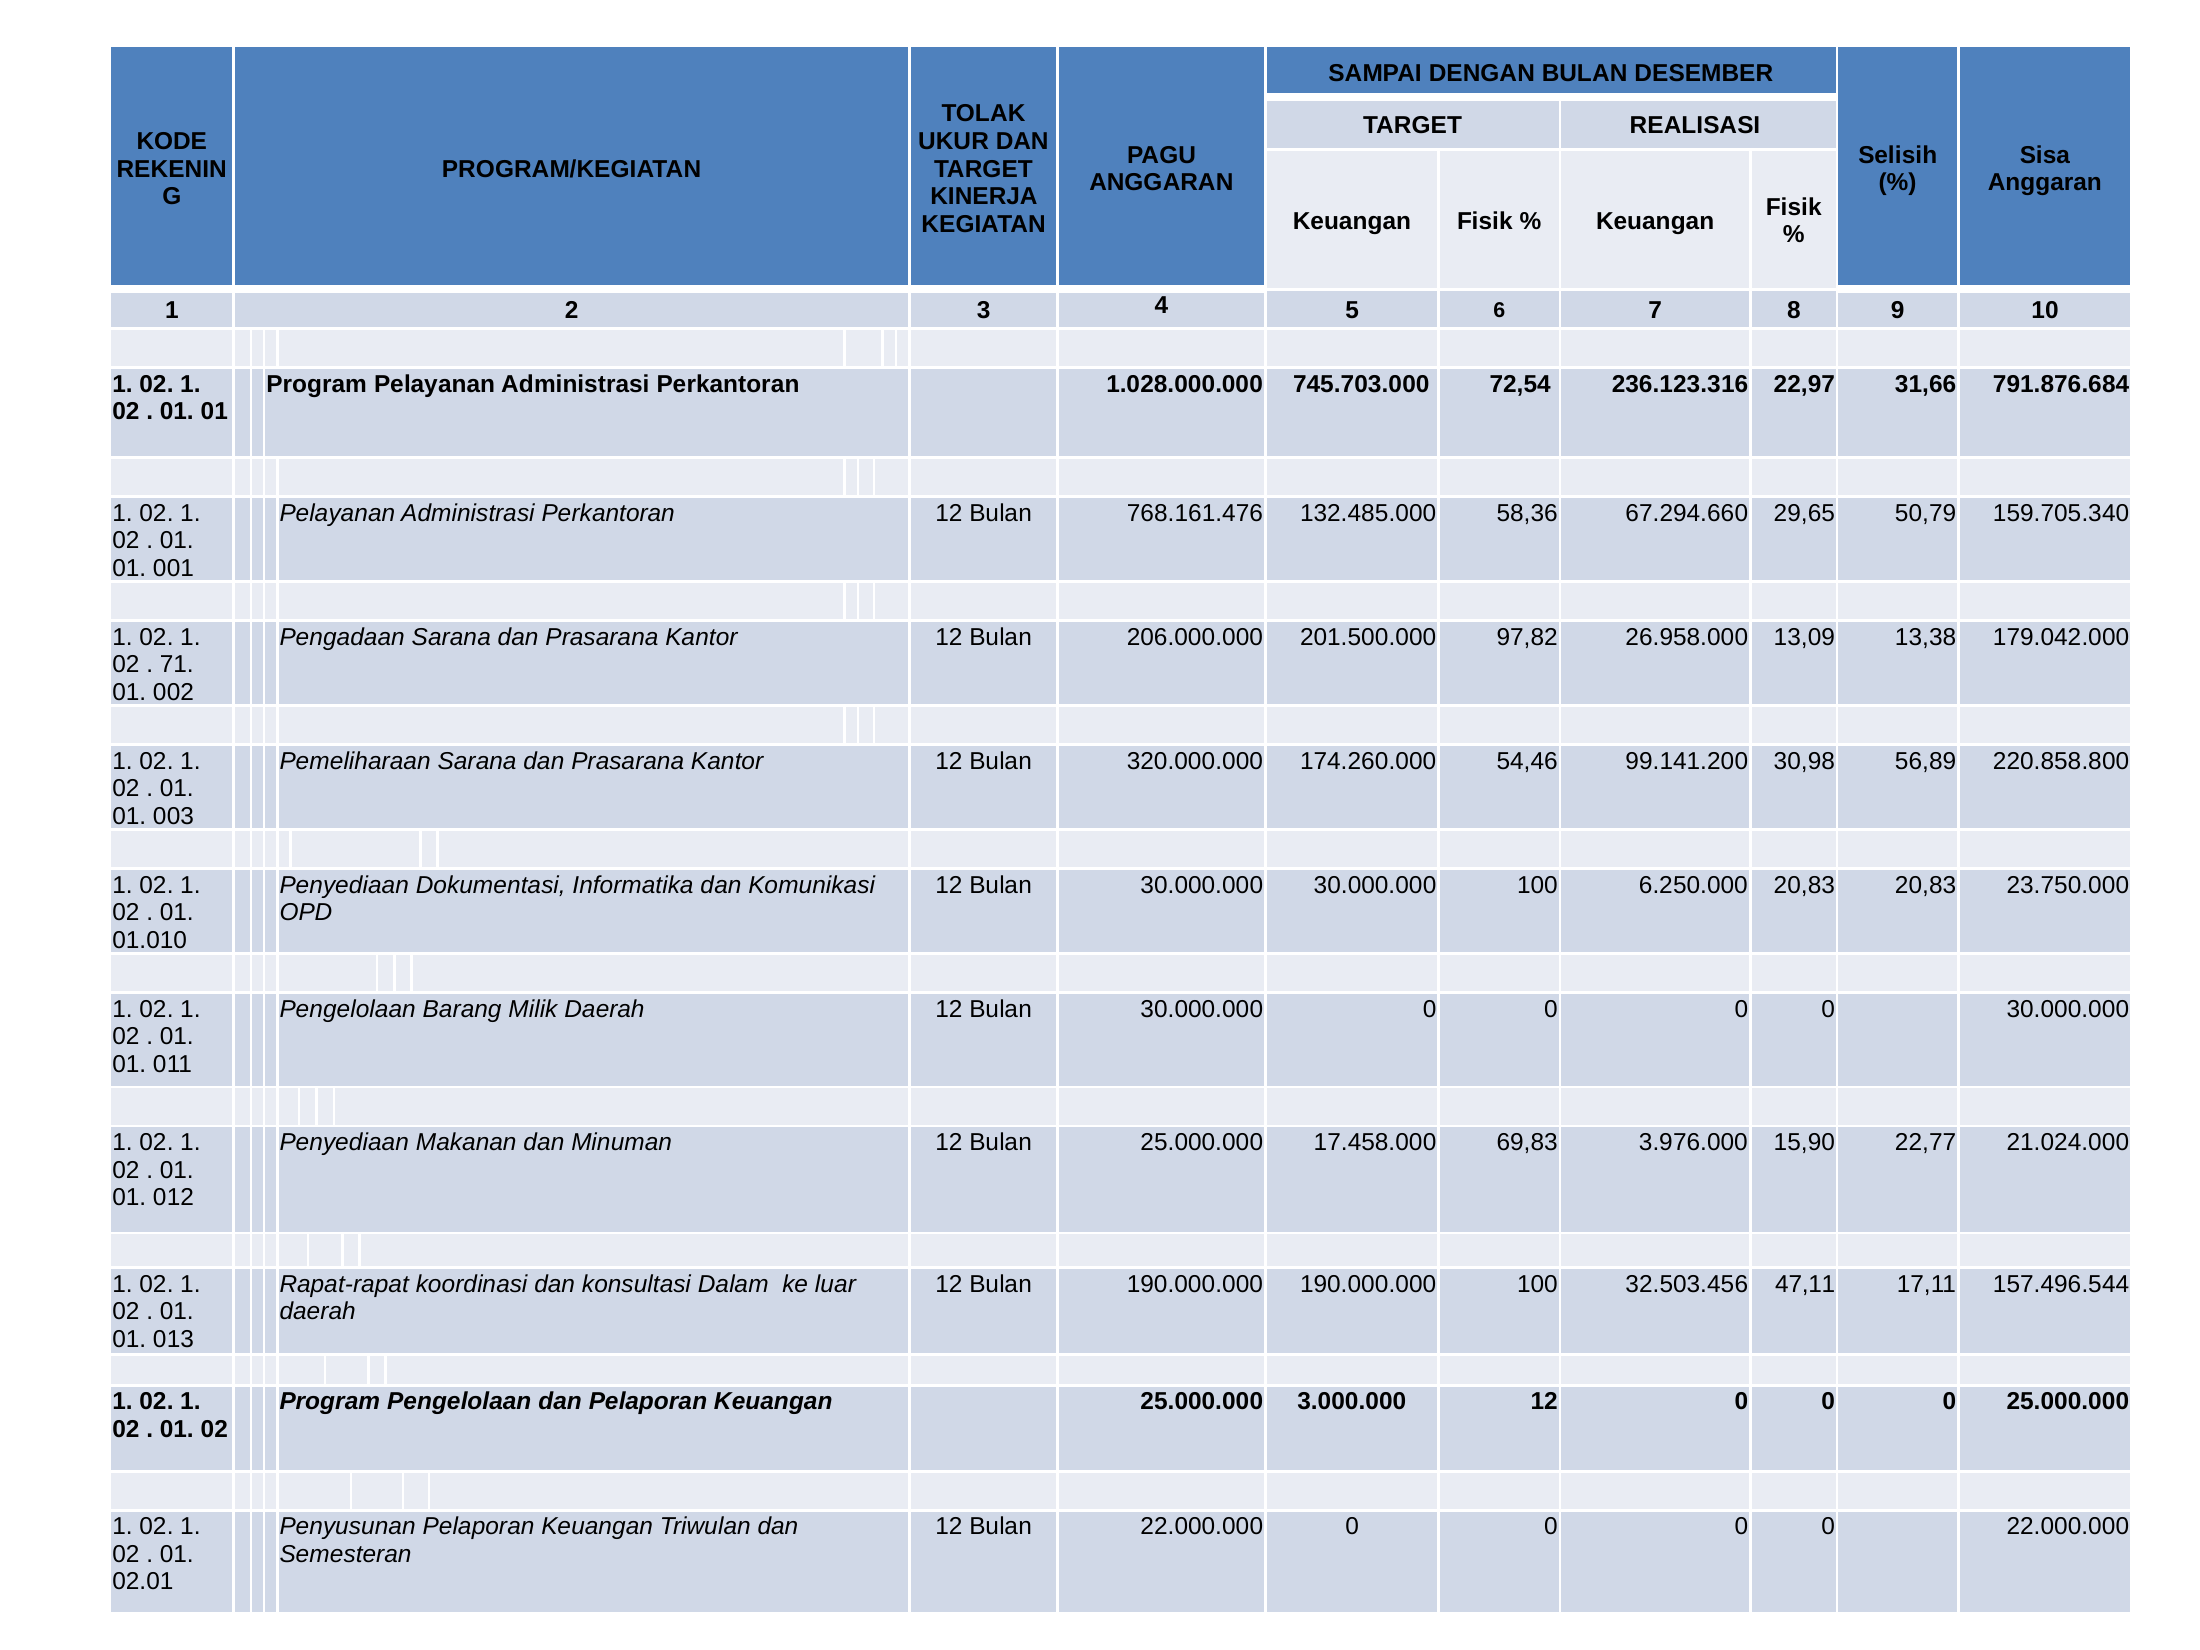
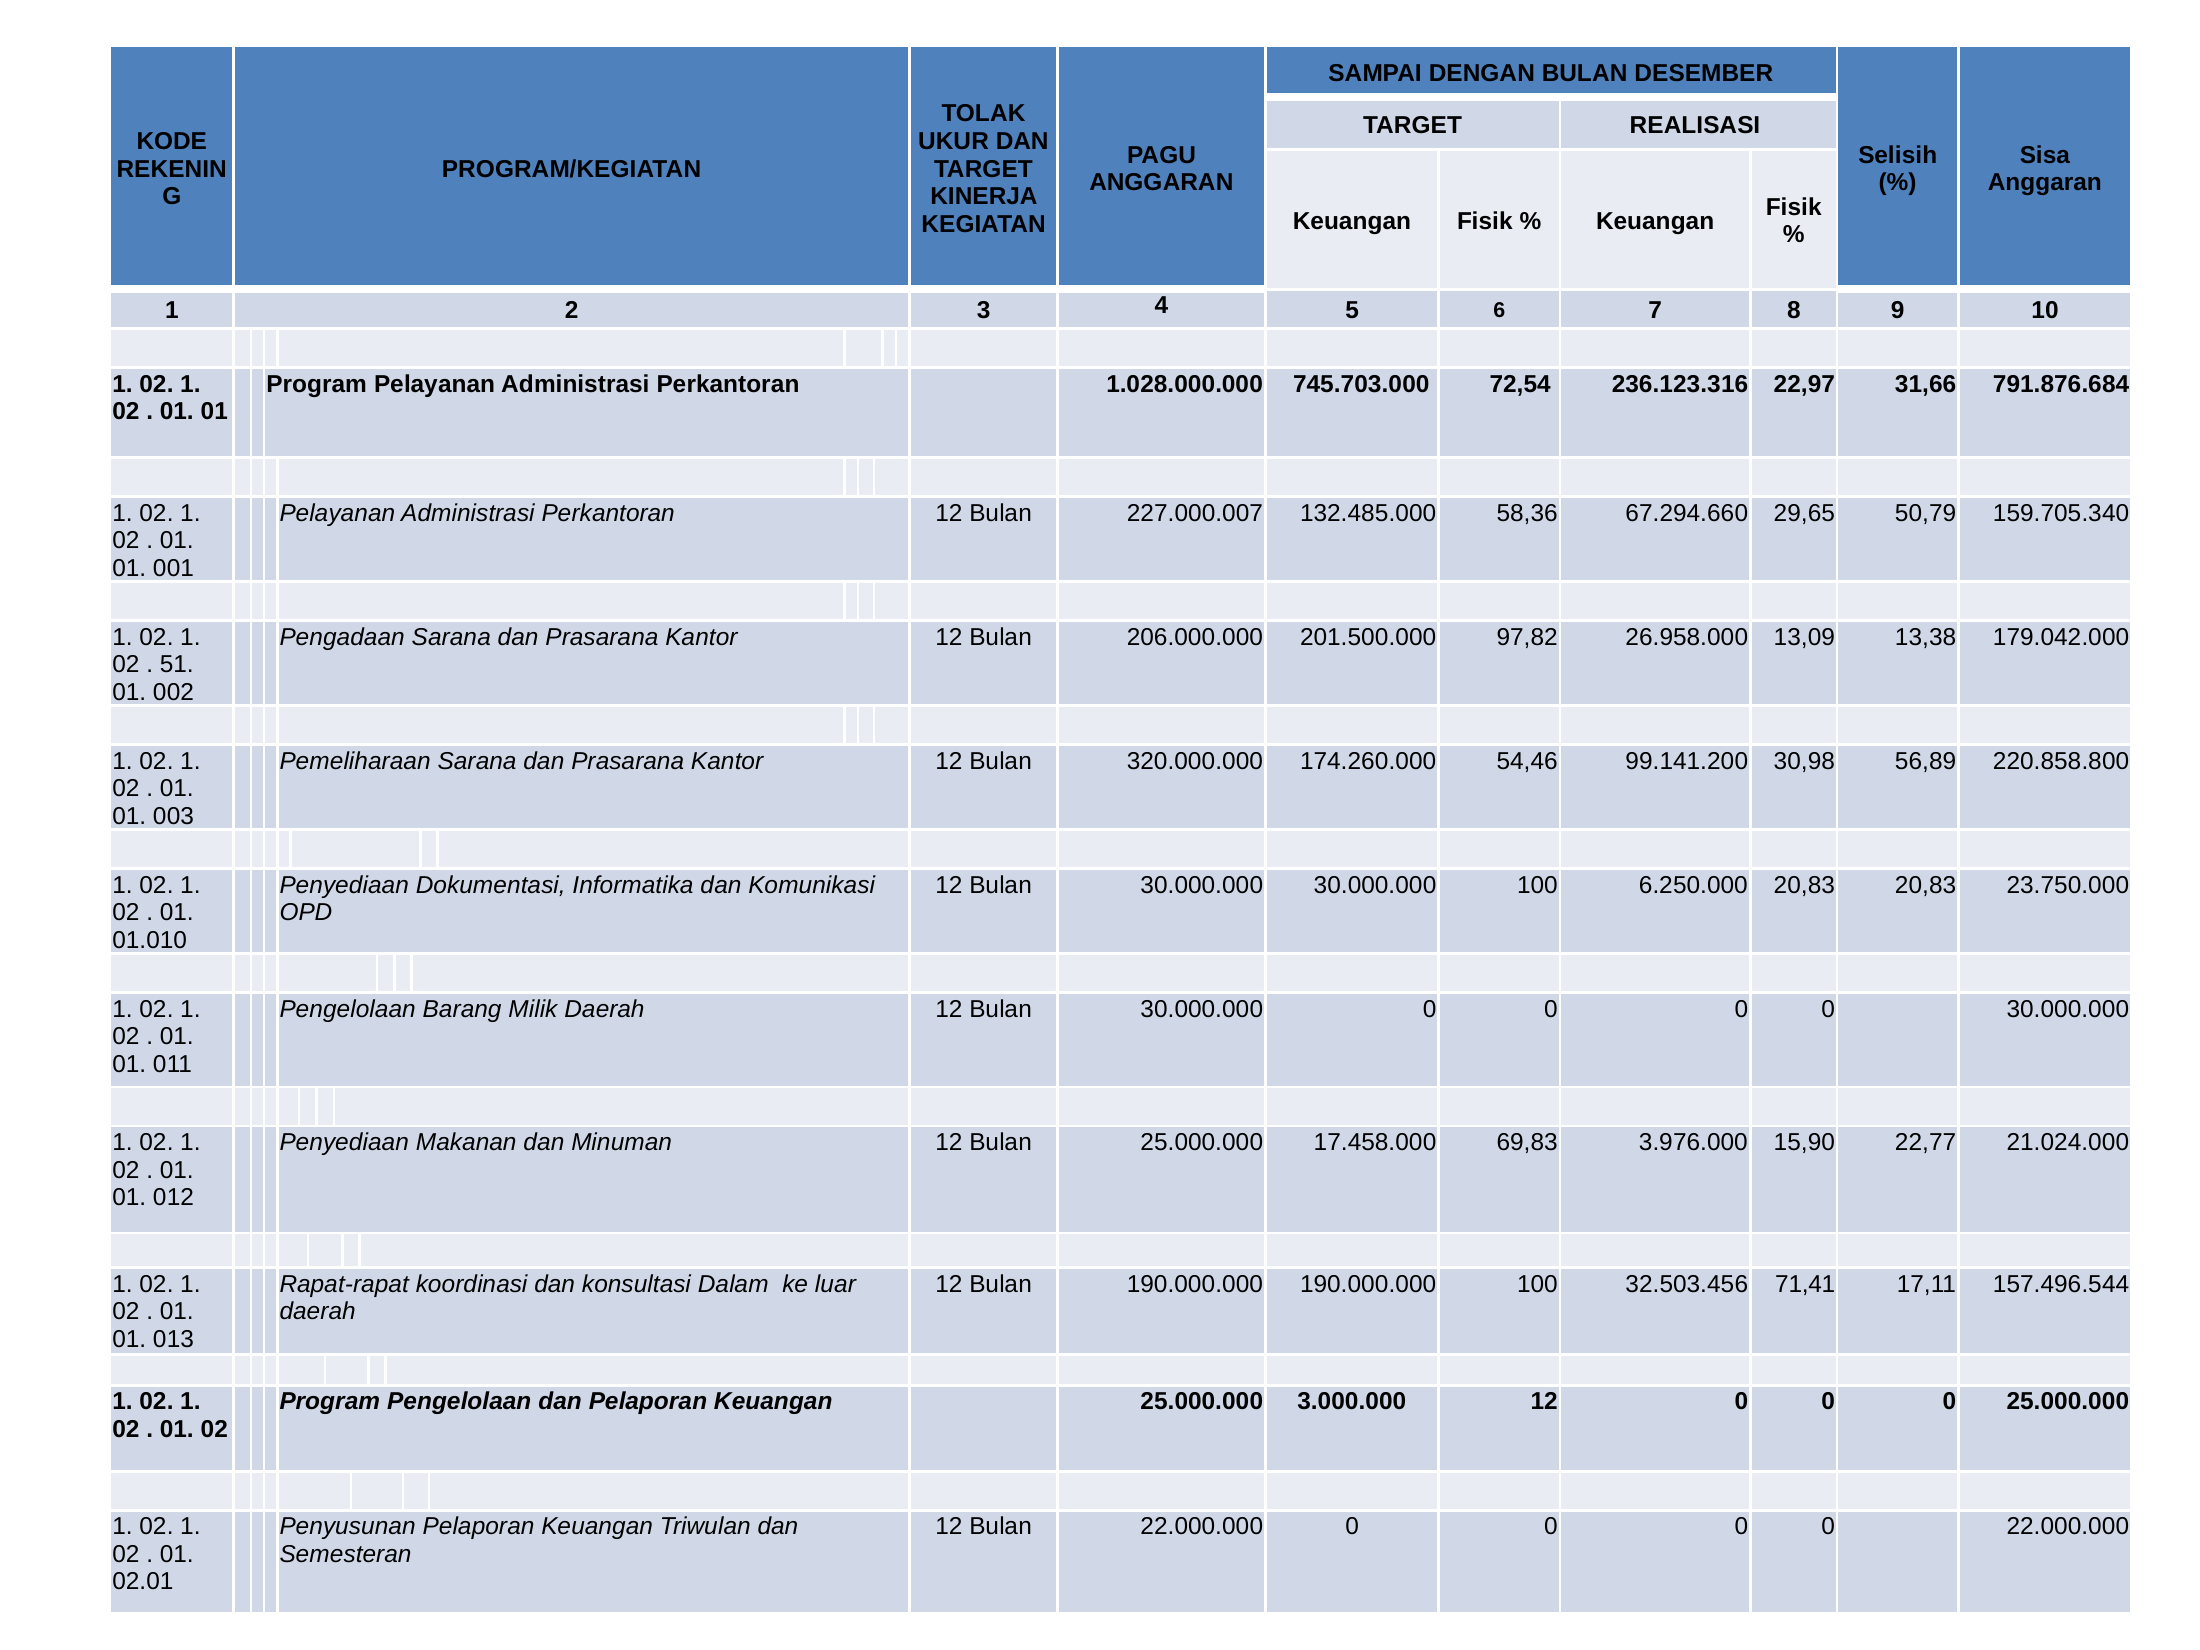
768.161.476: 768.161.476 -> 227.000.007 (1195, 513)
71: 71 -> 51 (177, 665)
47,11: 47,11 -> 71,41 (1805, 1284)
